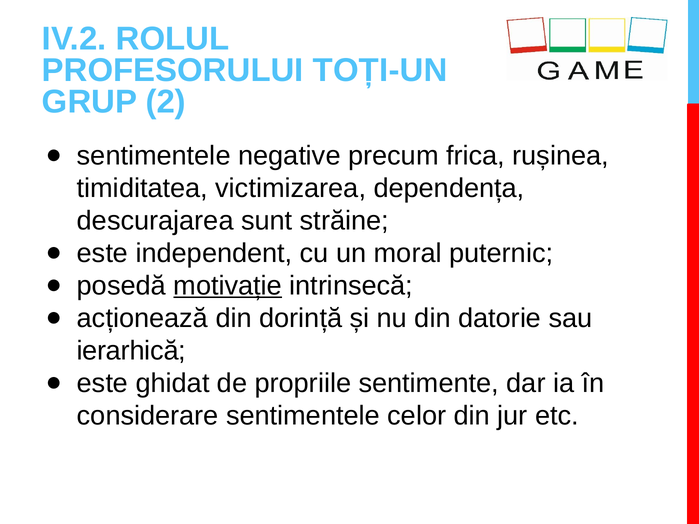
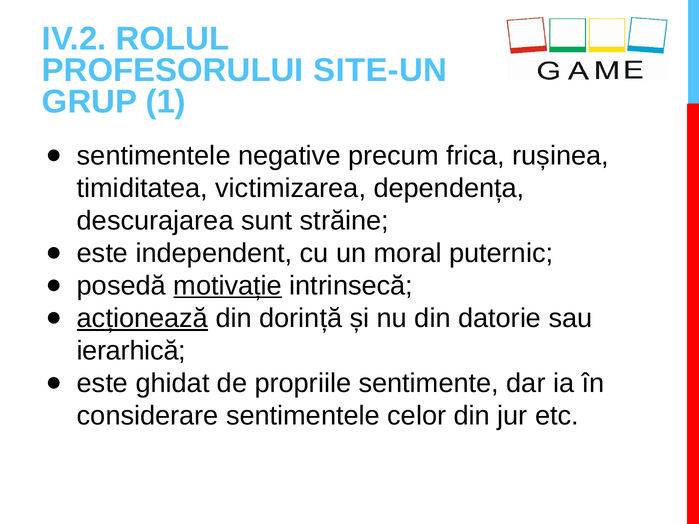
TOȚI-UN: TOȚI-UN -> SITE-UN (380, 70)
2: 2 -> 1 (166, 102)
acționează underline: none -> present (142, 318)
